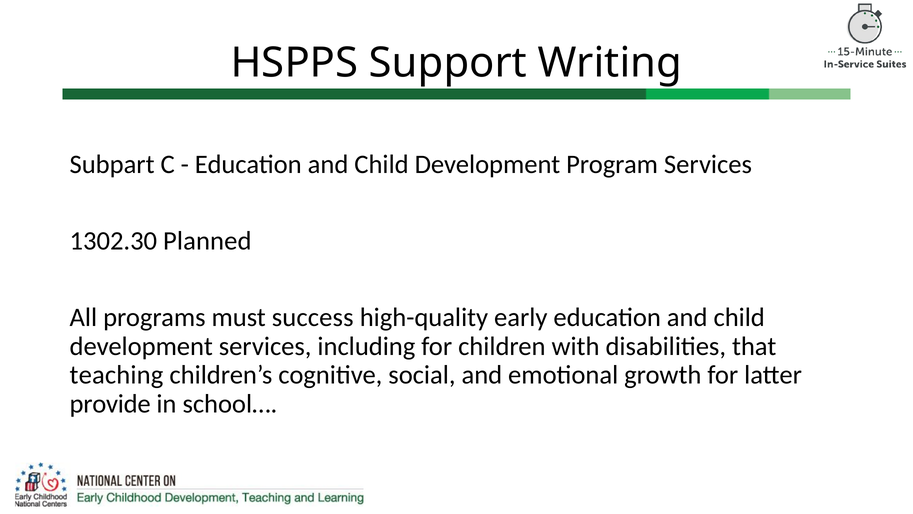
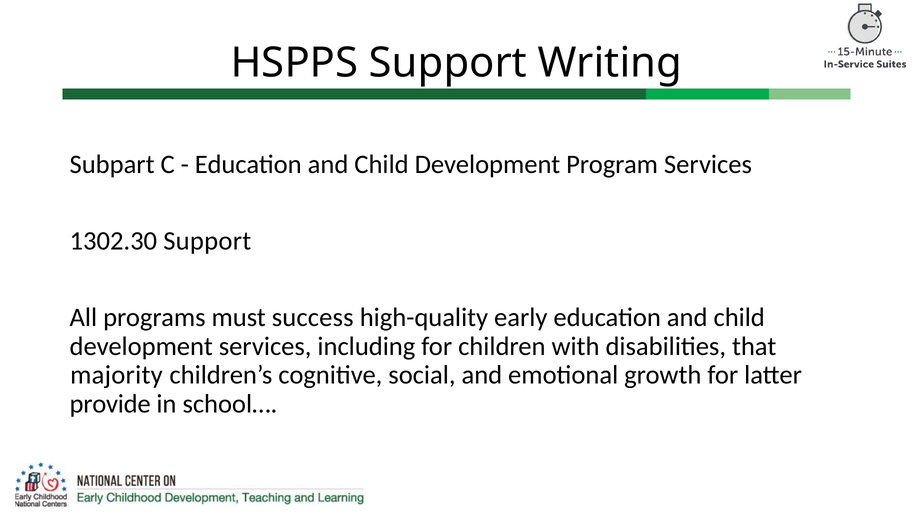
1302.30 Planned: Planned -> Support (207, 241)
teaching: teaching -> majority (116, 375)
